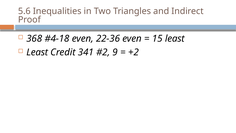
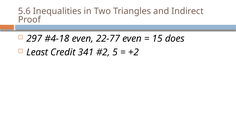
368: 368 -> 297 (34, 39)
22-36: 22-36 -> 22-77 (108, 39)
15 least: least -> does (175, 39)
9: 9 -> 5 (115, 52)
